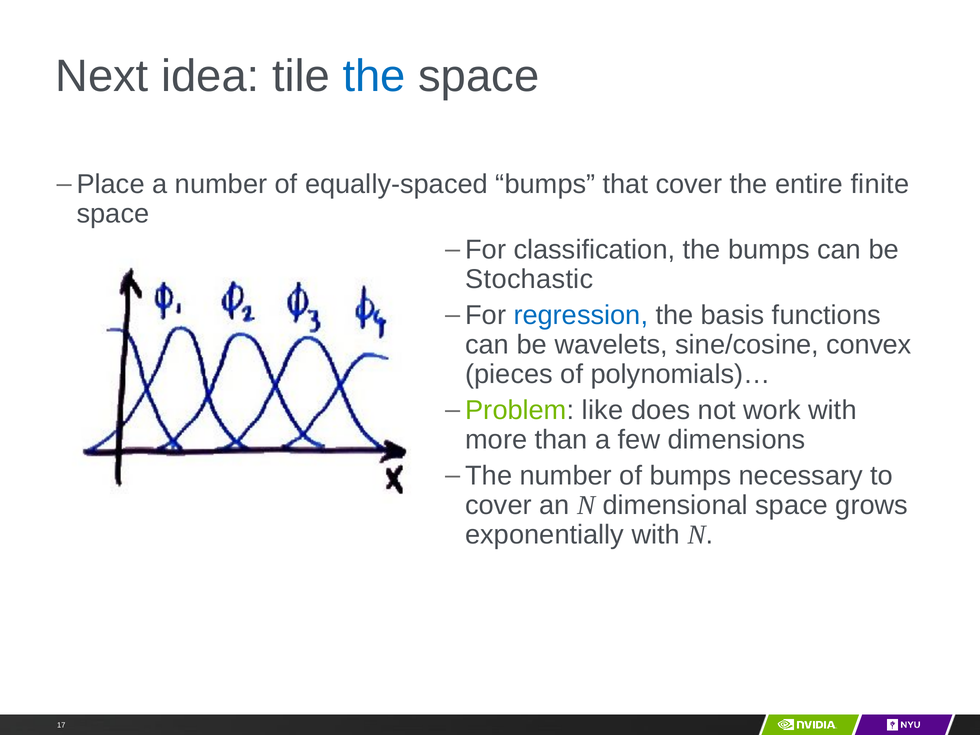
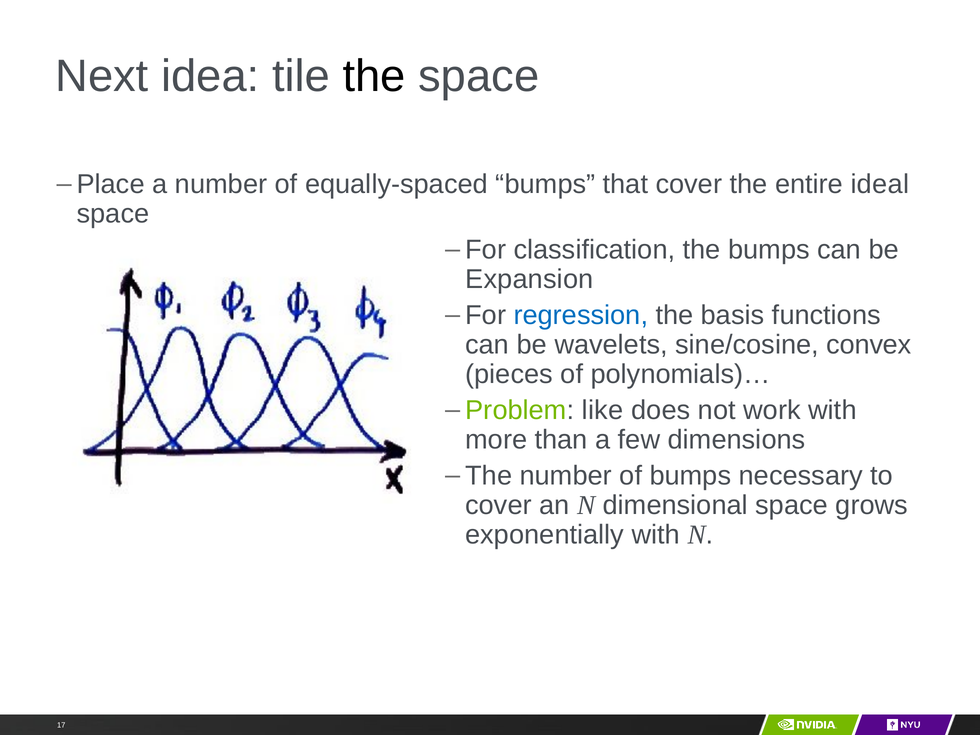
the colour: blue -> black (374, 76)
finite: finite -> ideal (880, 184)
Stochastic: Stochastic -> Expansion (529, 279)
